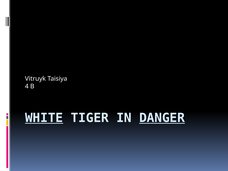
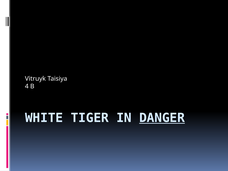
WHITE underline: present -> none (44, 118)
